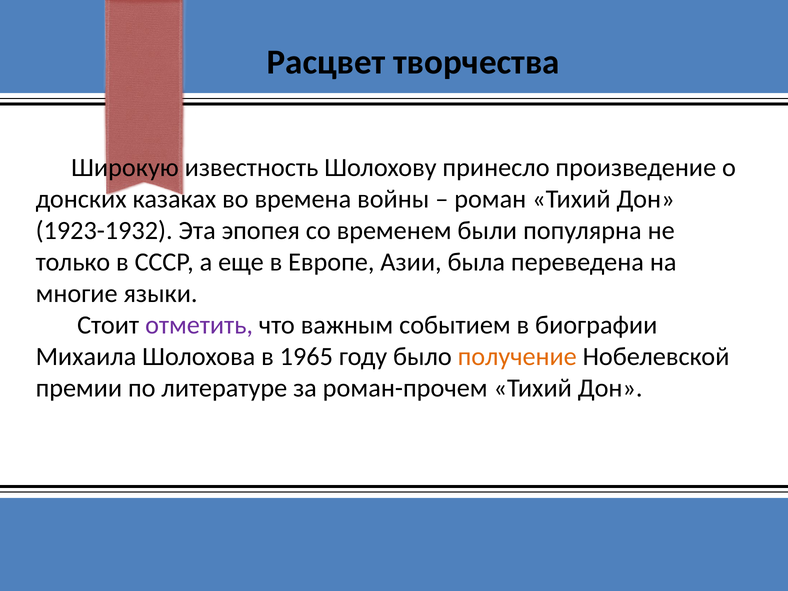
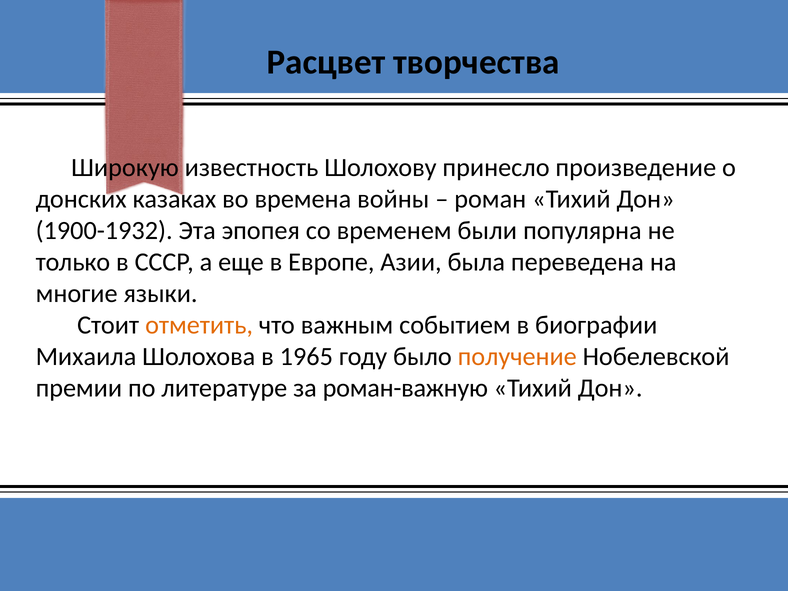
1923-1932: 1923-1932 -> 1900-1932 (104, 231)
отметить colour: purple -> orange (199, 325)
роман-прочем: роман-прочем -> роман-важную (405, 388)
